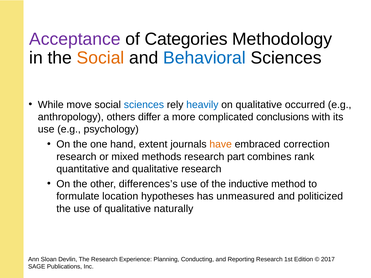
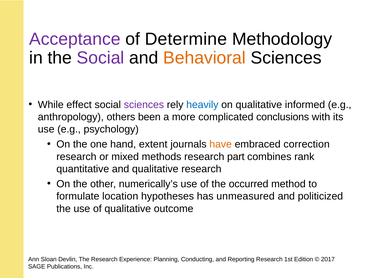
Categories: Categories -> Determine (186, 39)
Social colour: orange -> purple (101, 58)
Behavioral colour: blue -> orange (205, 58)
move: move -> effect (79, 105)
sciences colour: blue -> purple (144, 105)
occurred: occurred -> informed (305, 105)
differ: differ -> been (149, 117)
differences’s: differences’s -> numerically’s (148, 184)
inductive: inductive -> occurred (249, 184)
naturally: naturally -> outcome (174, 209)
